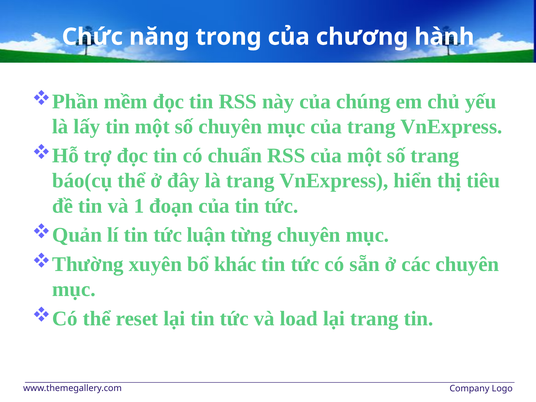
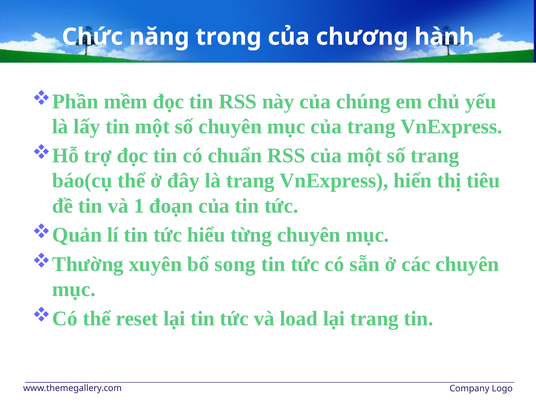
luận: luận -> hiểu (206, 235)
khác: khác -> song (235, 264)
